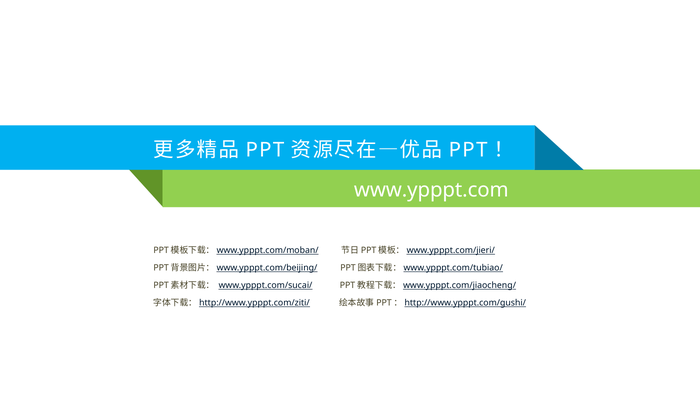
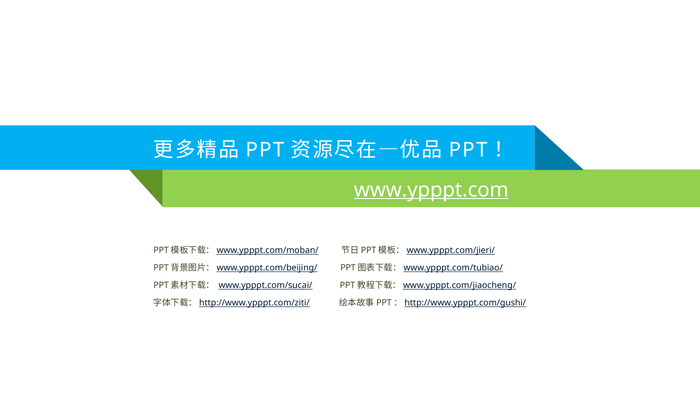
www.ypppt.com underline: none -> present (431, 190)
